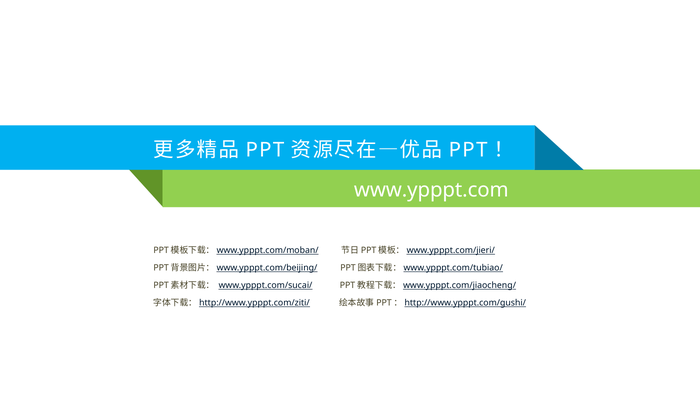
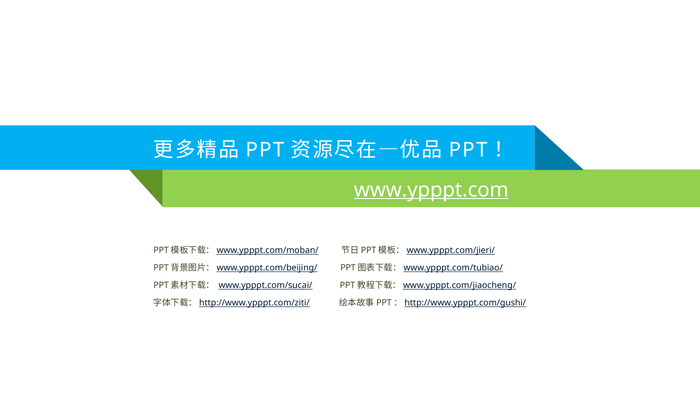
www.ypppt.com underline: none -> present (431, 190)
